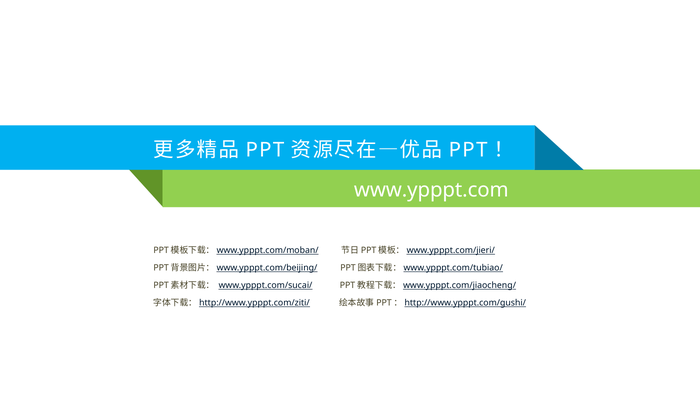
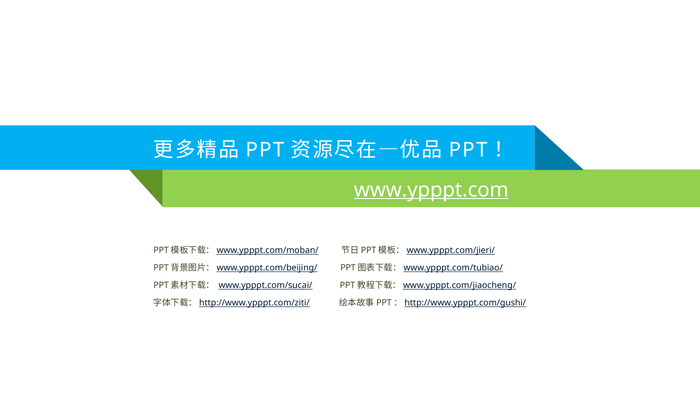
www.ypppt.com underline: none -> present (431, 190)
